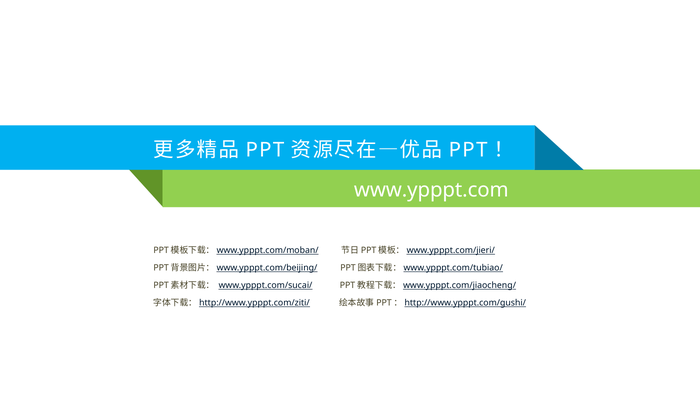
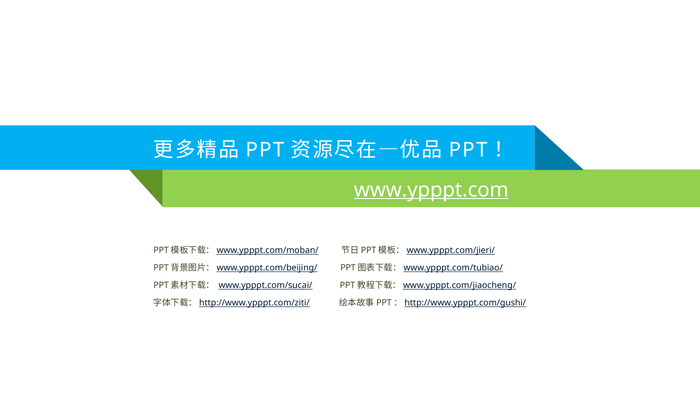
www.ypppt.com underline: none -> present (431, 190)
